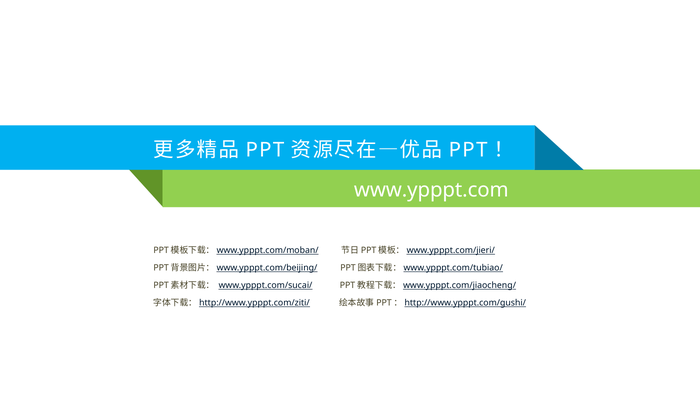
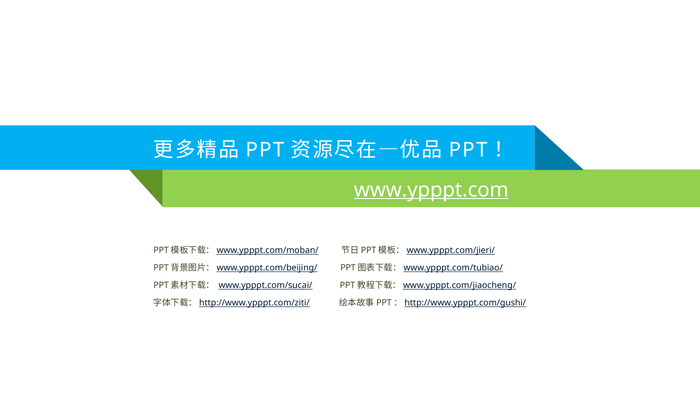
www.ypppt.com underline: none -> present (431, 190)
